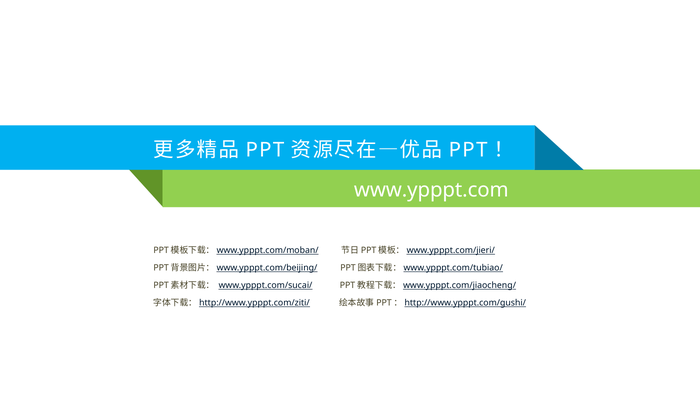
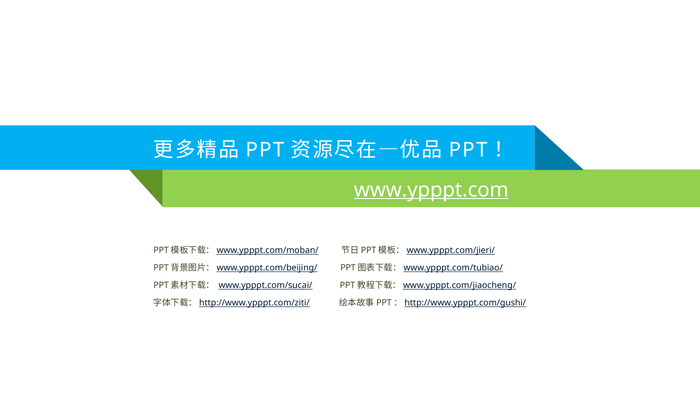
www.ypppt.com underline: none -> present (431, 190)
